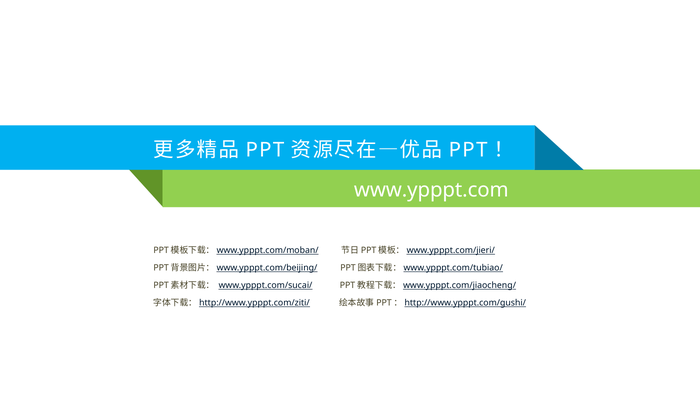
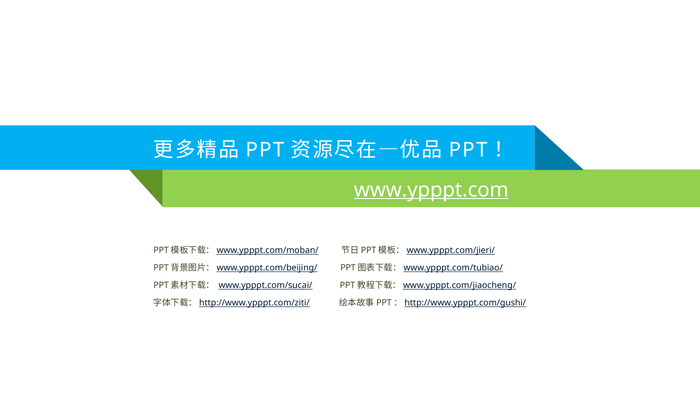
www.ypppt.com underline: none -> present (431, 190)
